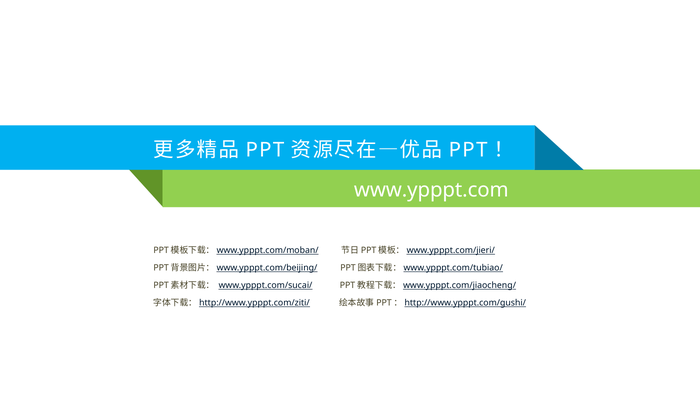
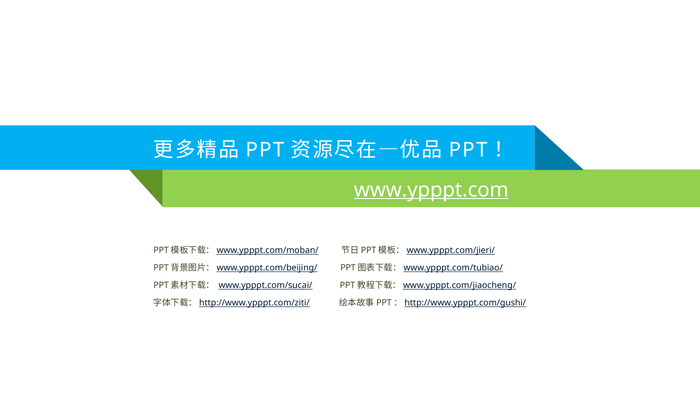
www.ypppt.com underline: none -> present (431, 190)
